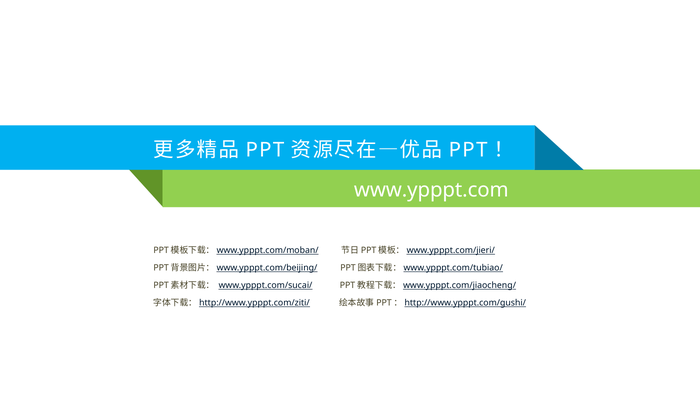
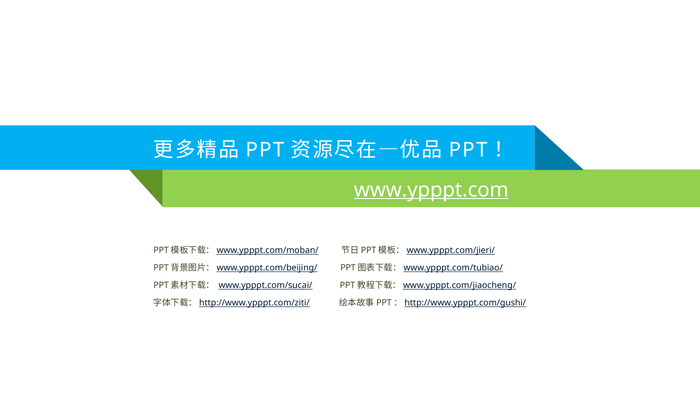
www.ypppt.com underline: none -> present (431, 190)
